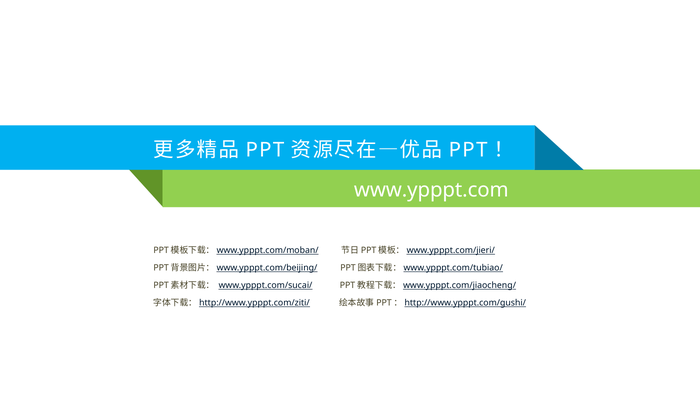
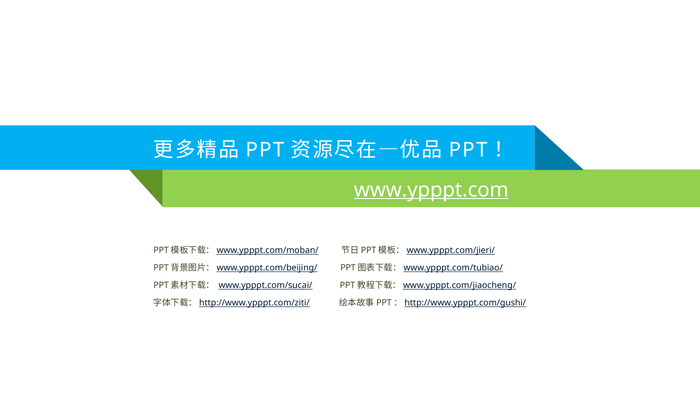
www.ypppt.com underline: none -> present (431, 190)
